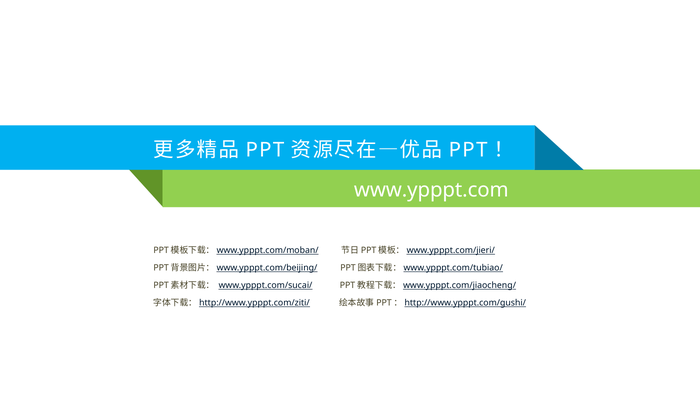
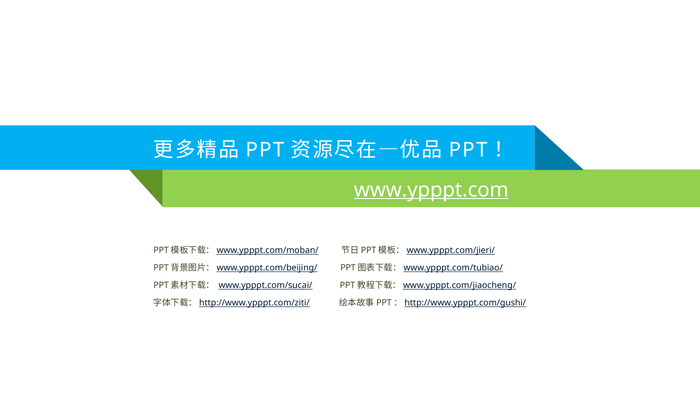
www.ypppt.com underline: none -> present (431, 190)
